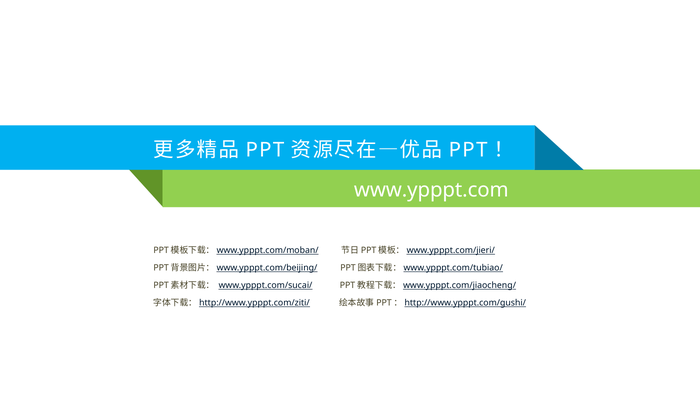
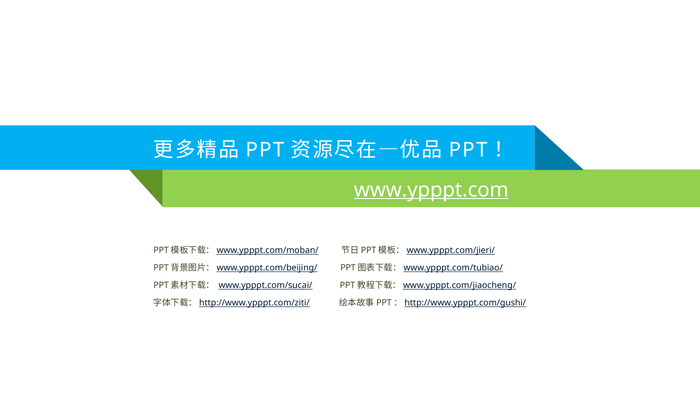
www.ypppt.com underline: none -> present (431, 190)
